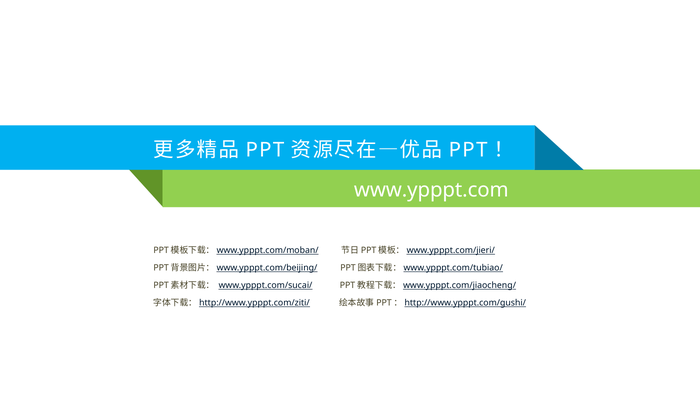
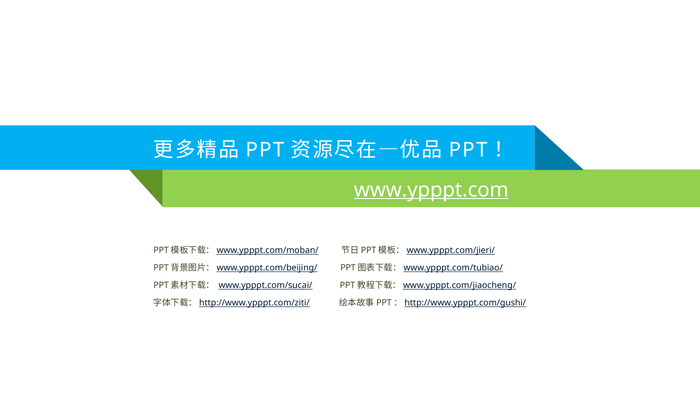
www.ypppt.com underline: none -> present (431, 190)
